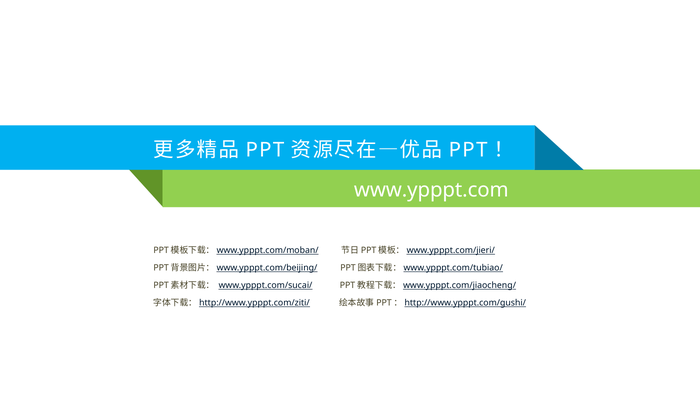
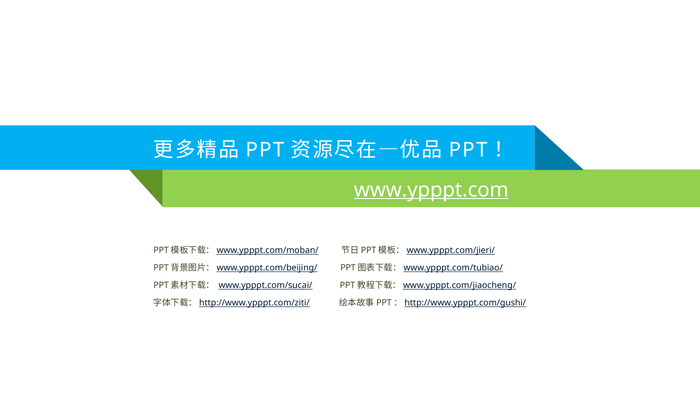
www.ypppt.com underline: none -> present (431, 190)
